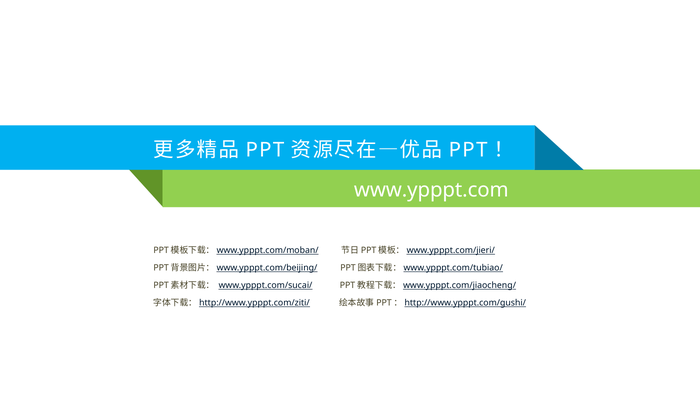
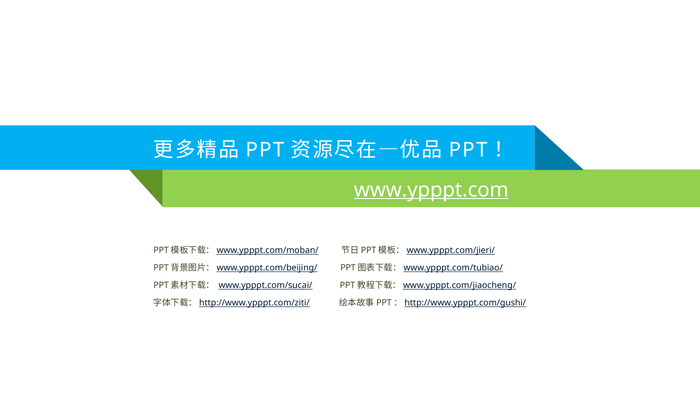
www.ypppt.com underline: none -> present (431, 190)
